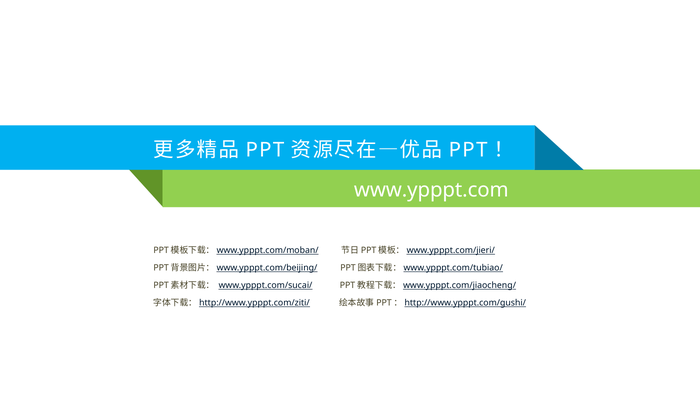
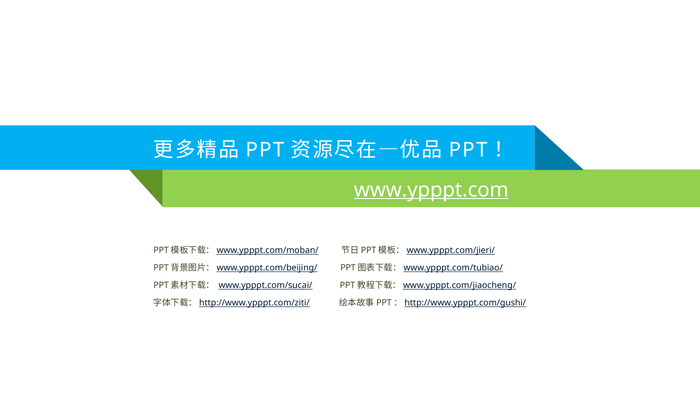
www.ypppt.com underline: none -> present (431, 190)
